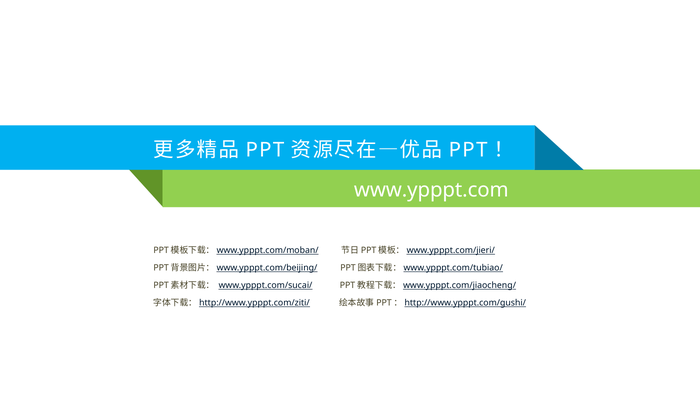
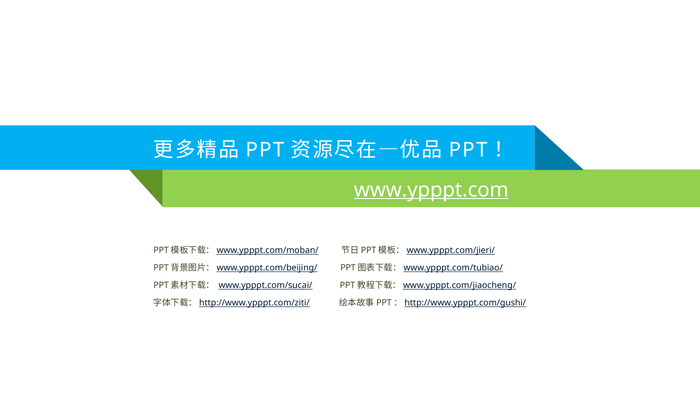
www.ypppt.com underline: none -> present (431, 190)
